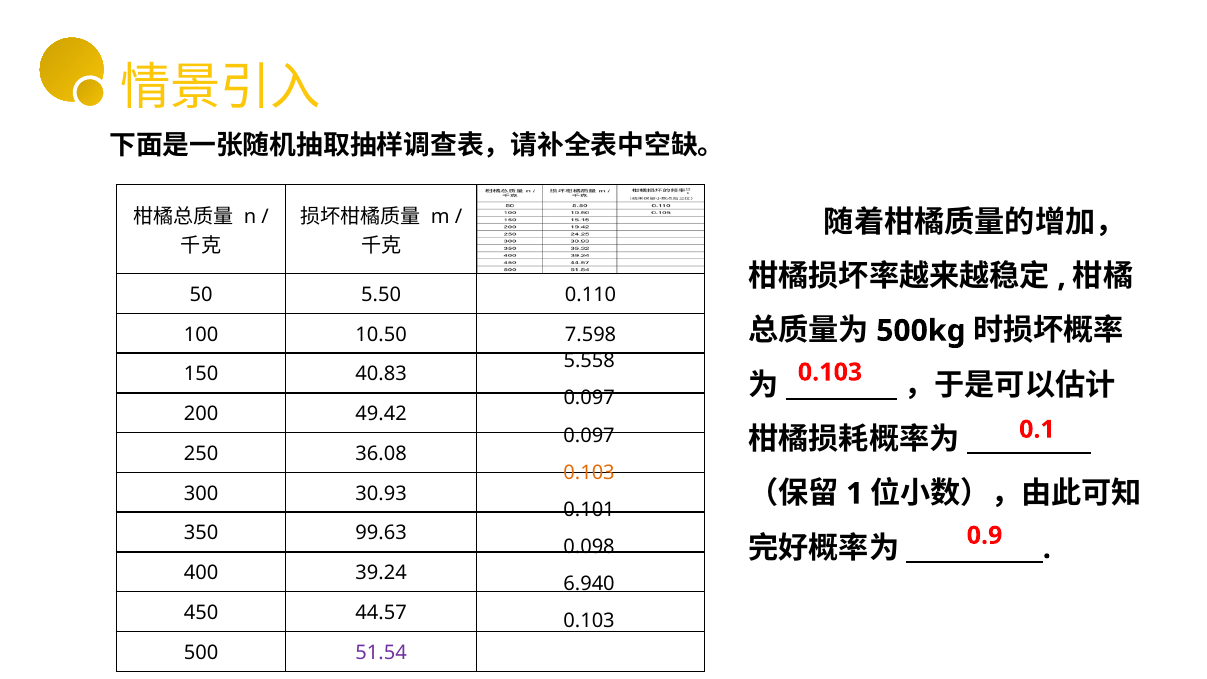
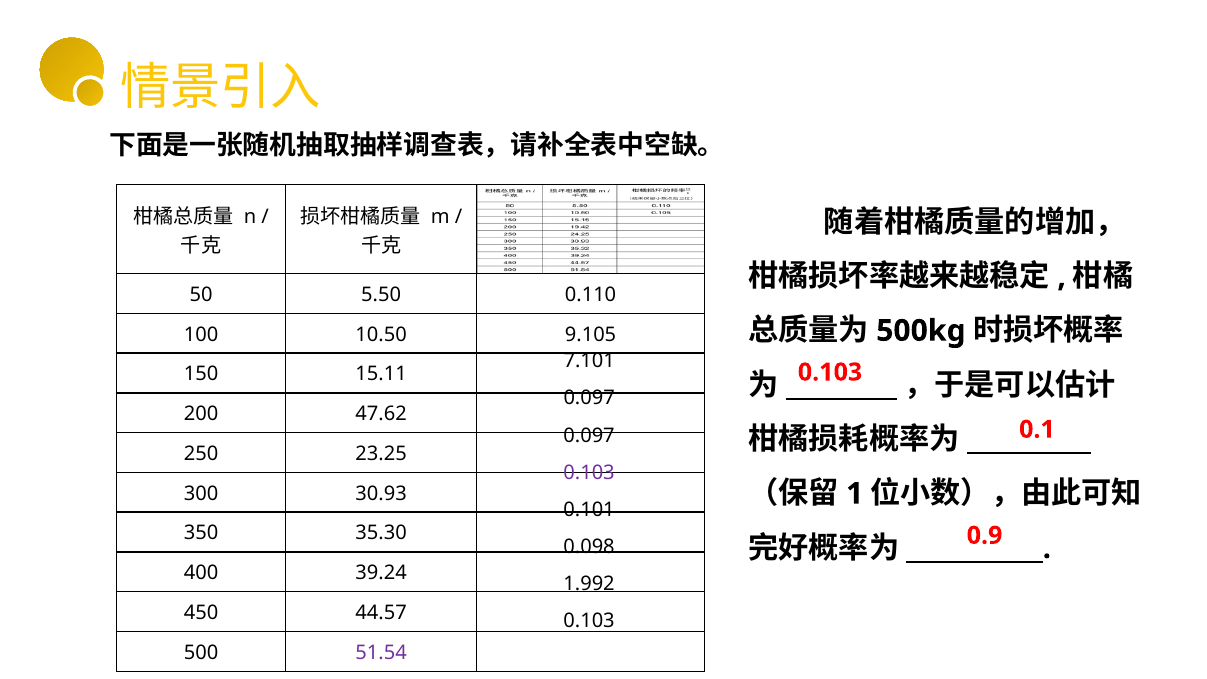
7.598: 7.598 -> 9.105 (591, 334)
5.558: 5.558 -> 7.101 (589, 361)
40.83: 40.83 -> 15.11 (381, 374)
49.42: 49.42 -> 47.62 (381, 414)
36.08: 36.08 -> 23.25 (381, 454)
0.103 colour: orange -> purple (589, 473)
99.63: 99.63 -> 35.30 (381, 533)
6.940: 6.940 -> 1.992 (589, 584)
